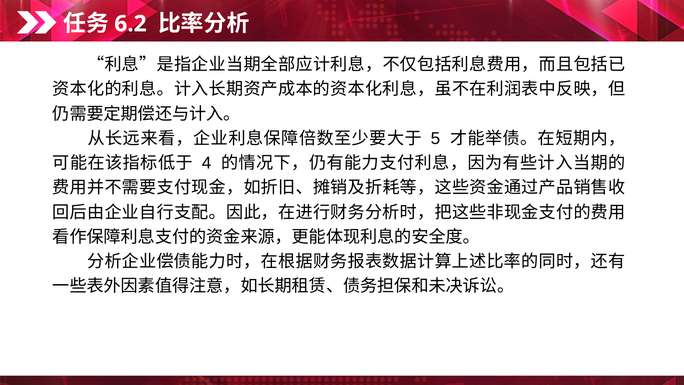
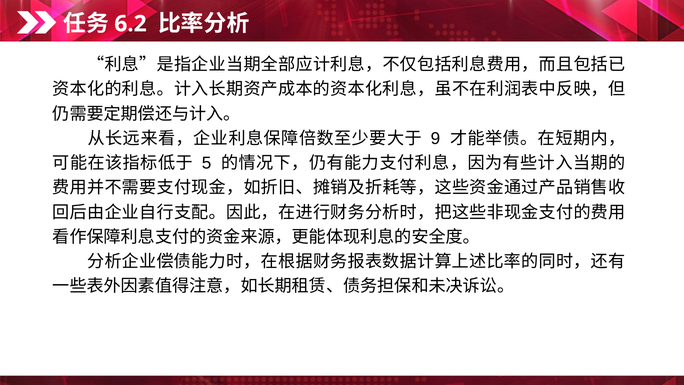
5: 5 -> 9 (435, 138)
4: 4 -> 5 (207, 163)
